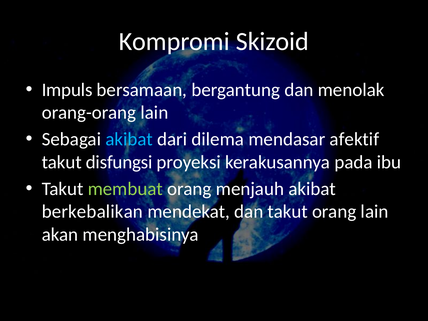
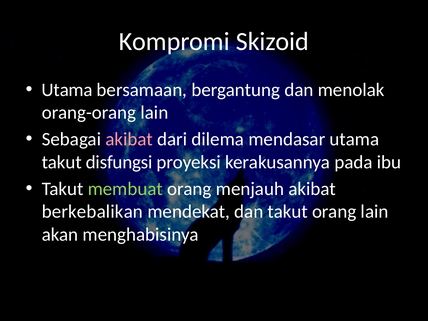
Impuls: Impuls -> Utama (67, 90)
akibat colour: light blue -> pink (129, 139)
mendasar afektif: afektif -> utama (354, 139)
